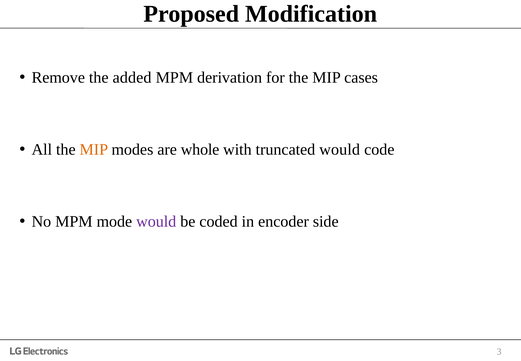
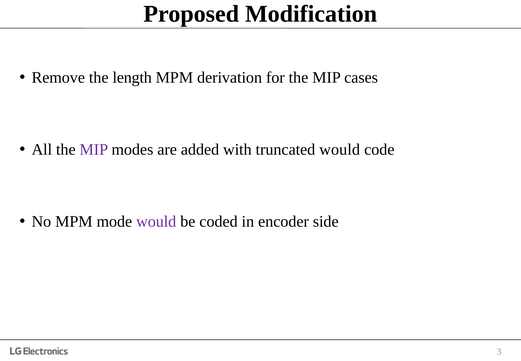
added: added -> length (132, 78)
MIP colour: orange -> purple (94, 149)
whole: whole -> added (200, 149)
